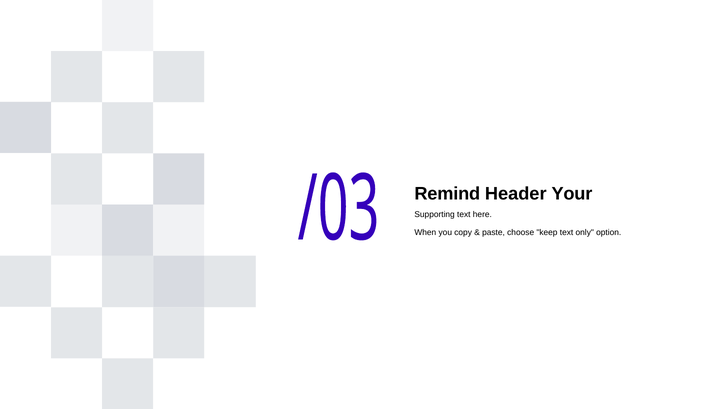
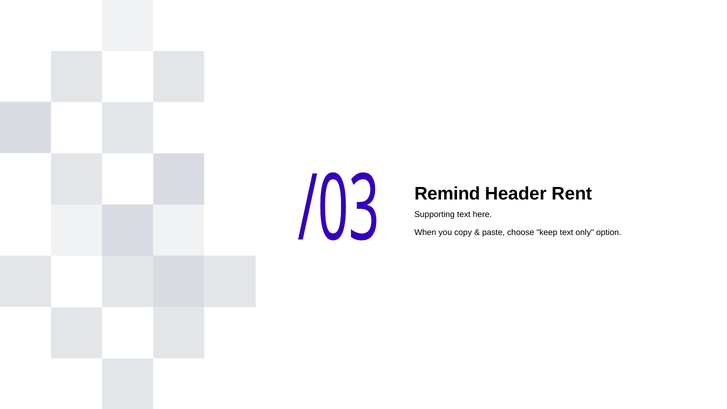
Your: Your -> Rent (572, 194)
